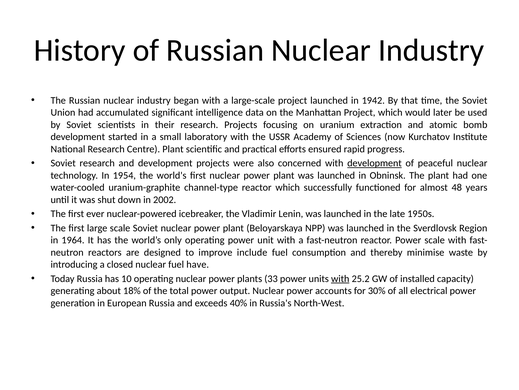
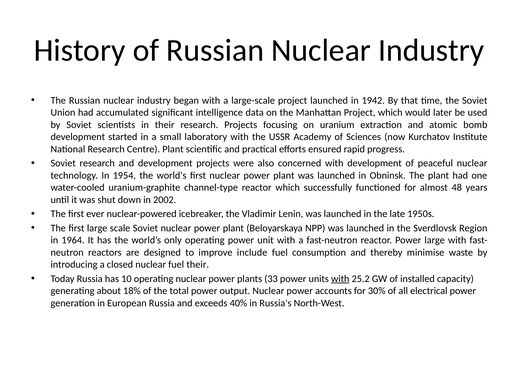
development underline: present -> none (375, 163)
Power scale: scale -> large (435, 240)
fuel have: have -> their (198, 264)
